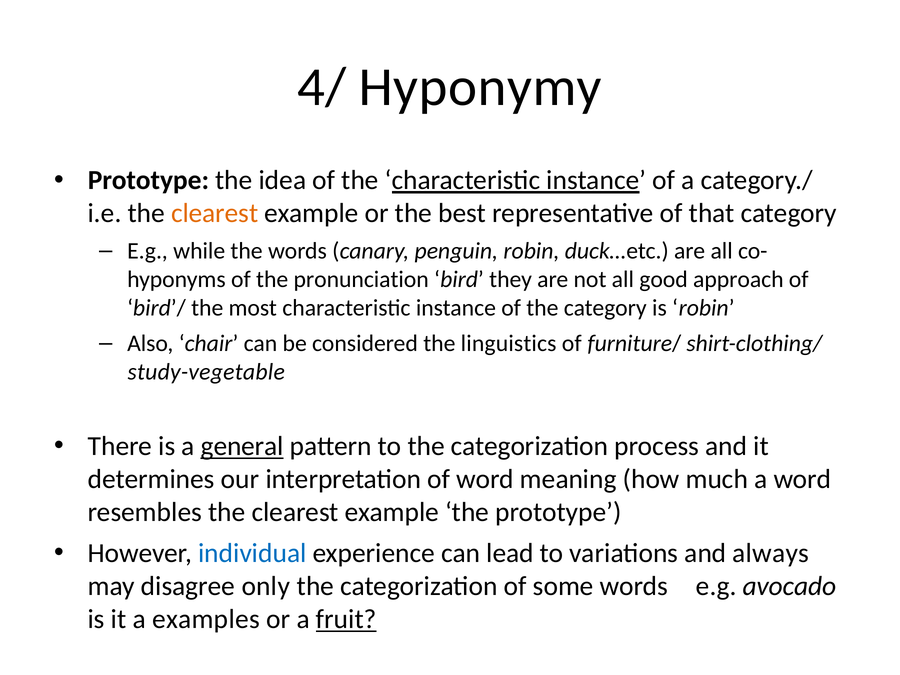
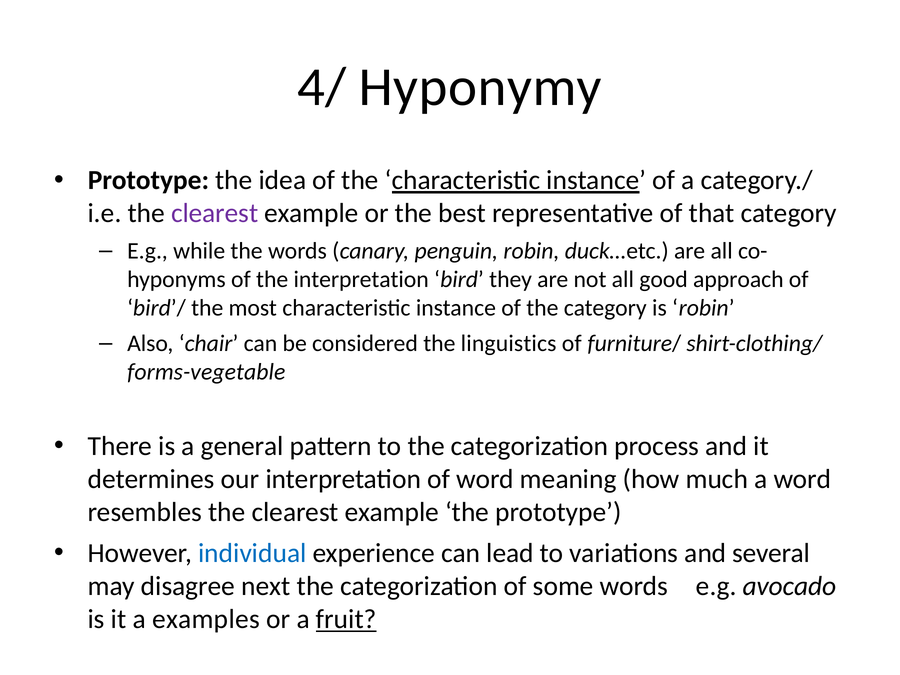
clearest colour: orange -> purple (215, 213)
the pronunciation: pronunciation -> interpretation (361, 279)
study-vegetable: study-vegetable -> forms-vegetable (206, 372)
general underline: present -> none (242, 446)
always: always -> several (771, 553)
only: only -> next (266, 586)
